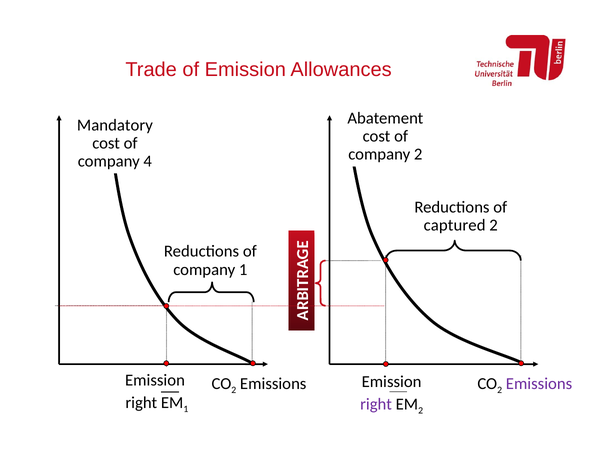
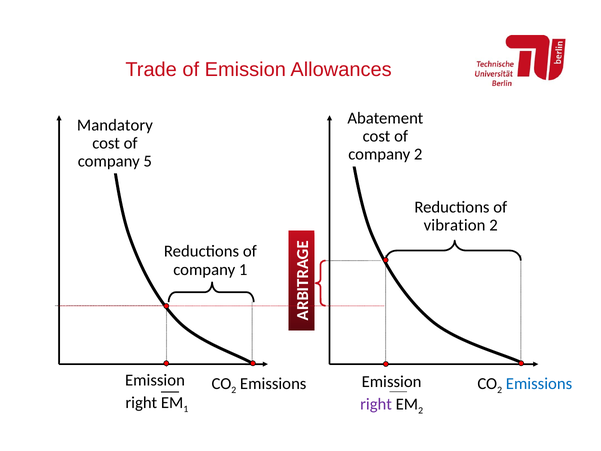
4: 4 -> 5 (148, 161)
captured: captured -> vibration (455, 225)
Emissions colour: purple -> blue (539, 383)
